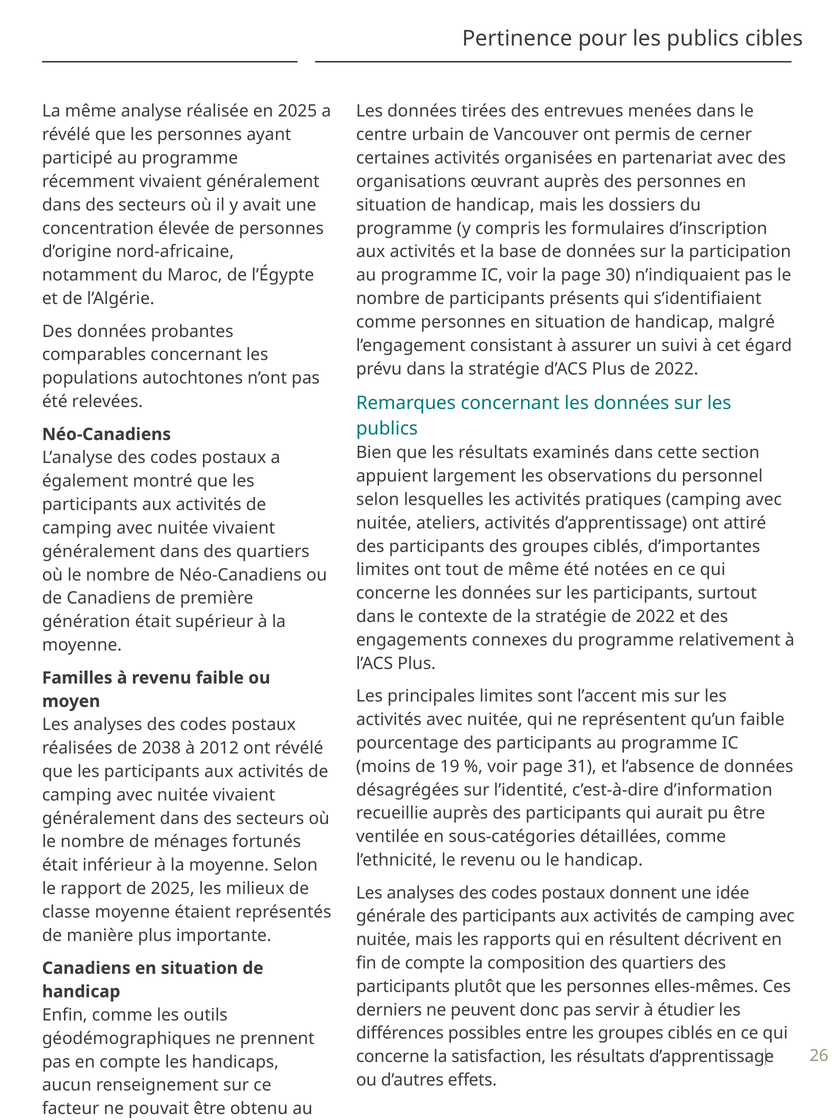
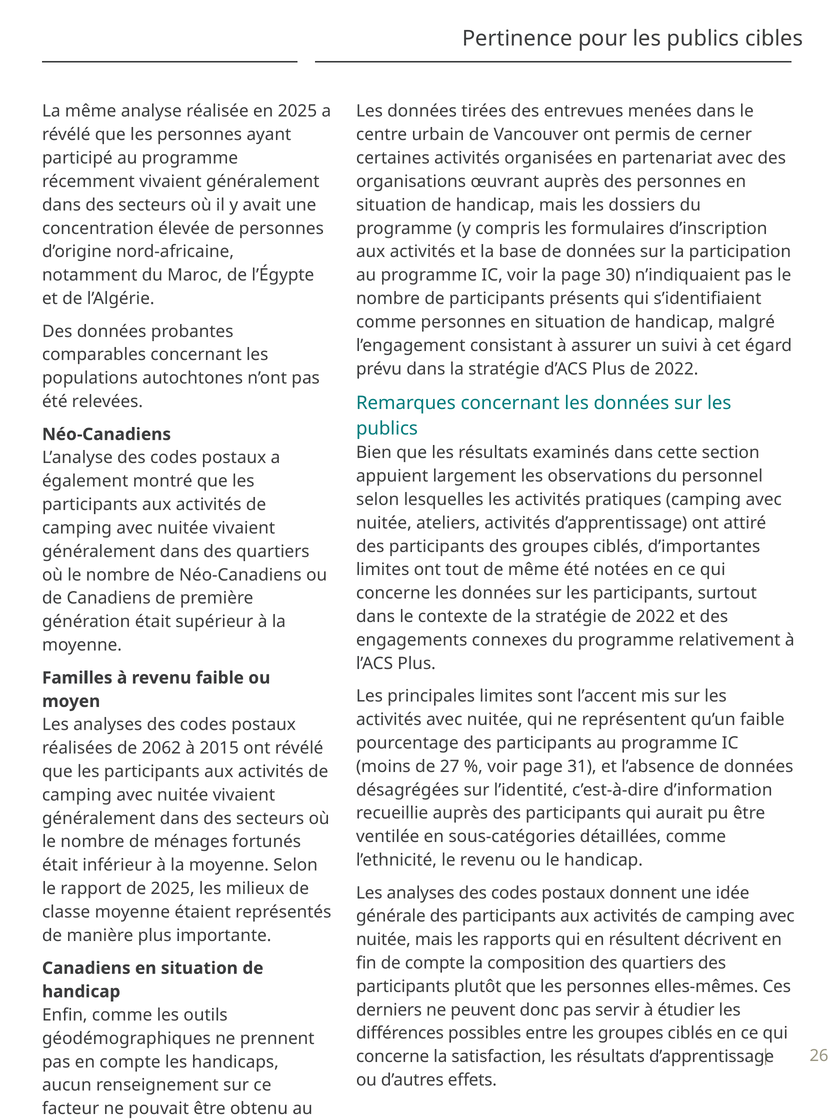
2038: 2038 -> 2062 (161, 748)
2012: 2012 -> 2015 (219, 748)
19: 19 -> 27 (450, 766)
